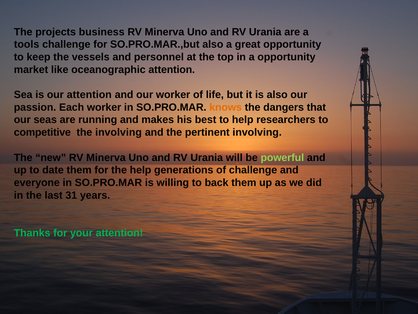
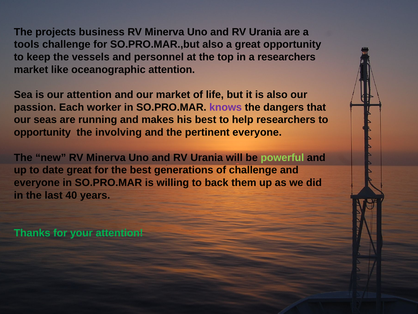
a opportunity: opportunity -> researchers (287, 57)
our worker: worker -> market (173, 95)
knows colour: orange -> purple (226, 107)
competitive: competitive -> opportunity (42, 132)
pertinent involving: involving -> everyone (257, 132)
date them: them -> great (79, 170)
the help: help -> best (141, 170)
31: 31 -> 40 (71, 195)
